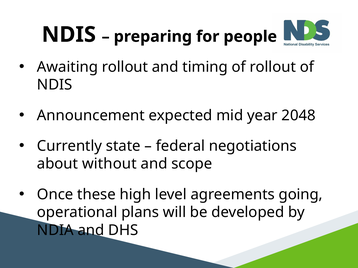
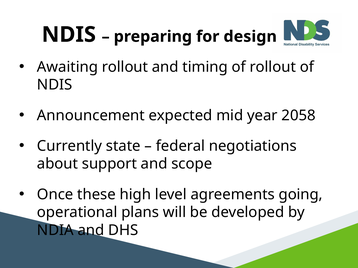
people: people -> design (250, 37)
2048: 2048 -> 2058 (299, 116)
without: without -> support (109, 164)
